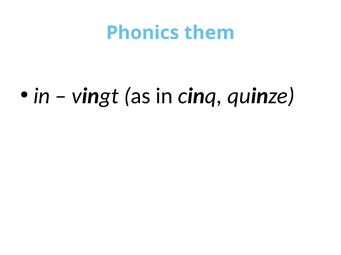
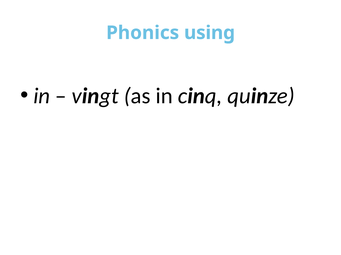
them: them -> using (210, 33)
